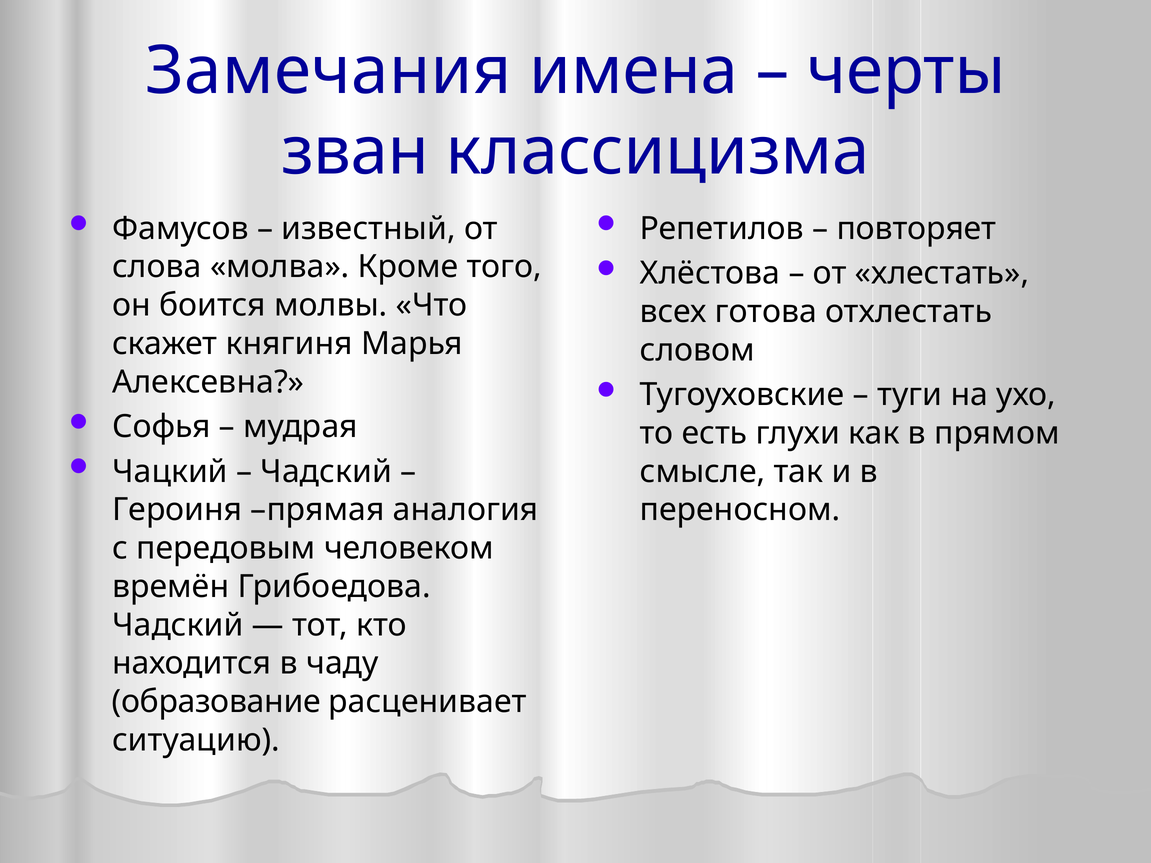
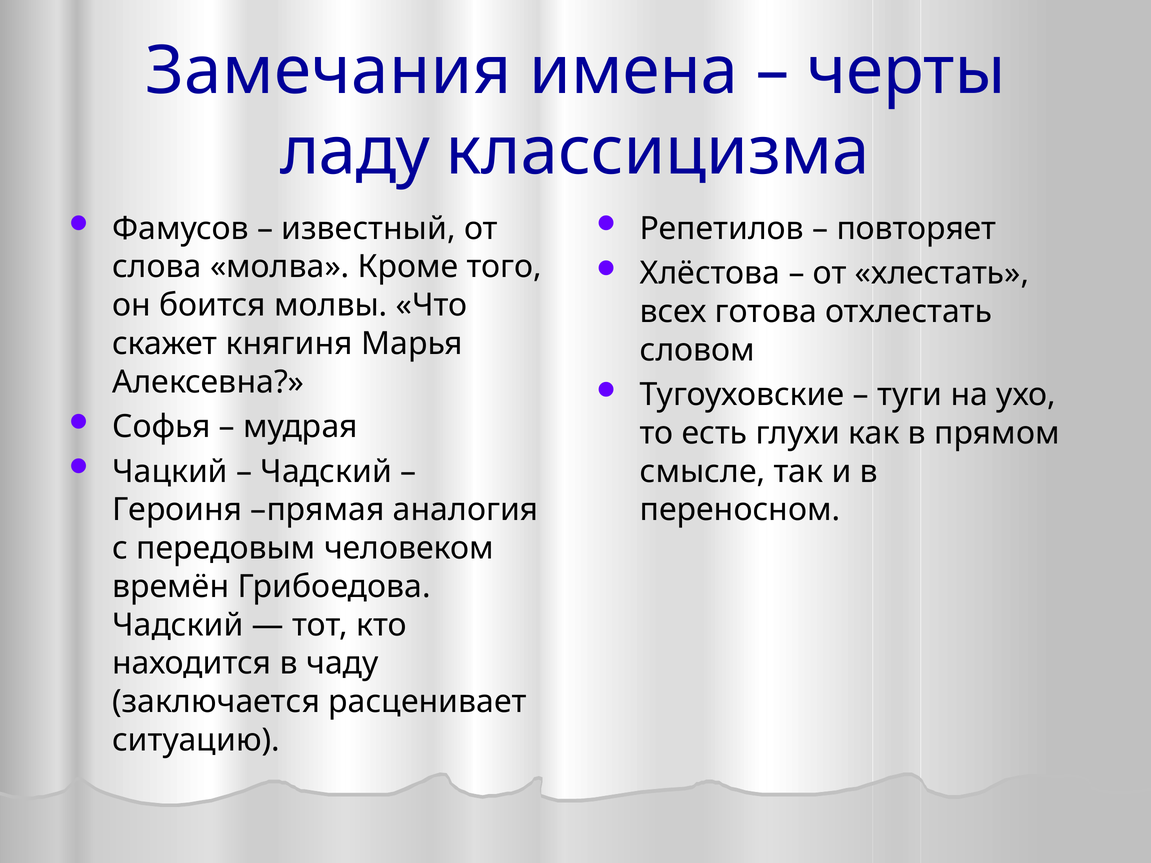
зван: зван -> ладу (355, 152)
образование: образование -> заключается (216, 702)
